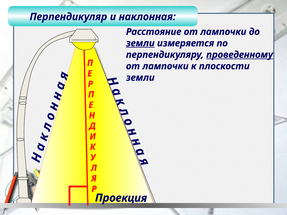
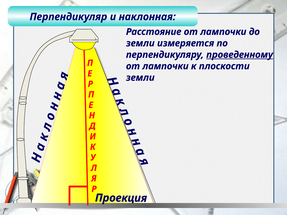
земли underline: present -> none (140, 43)
